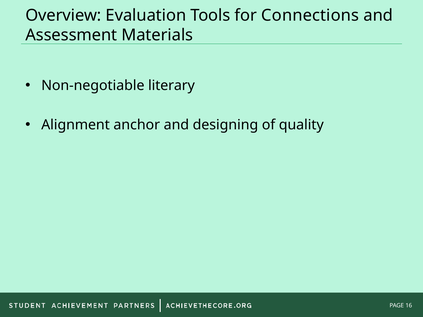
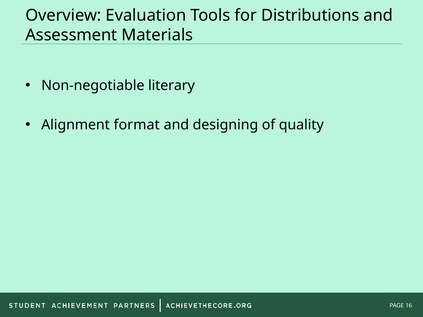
Connections: Connections -> Distributions (310, 15)
anchor: anchor -> format (137, 125)
